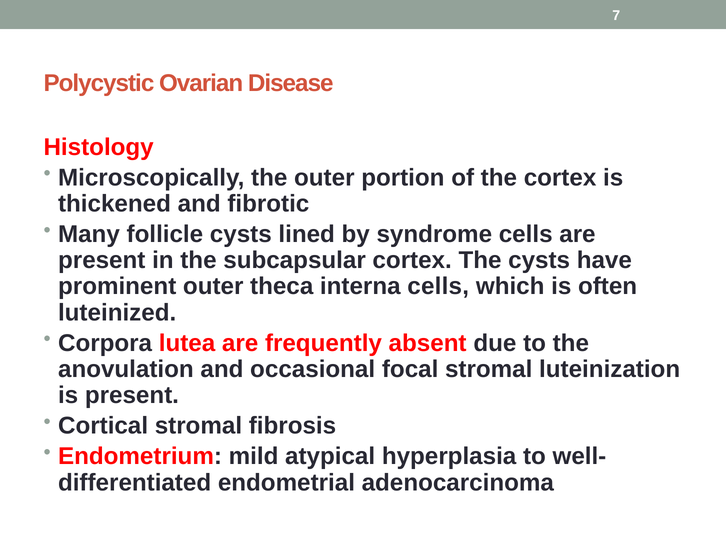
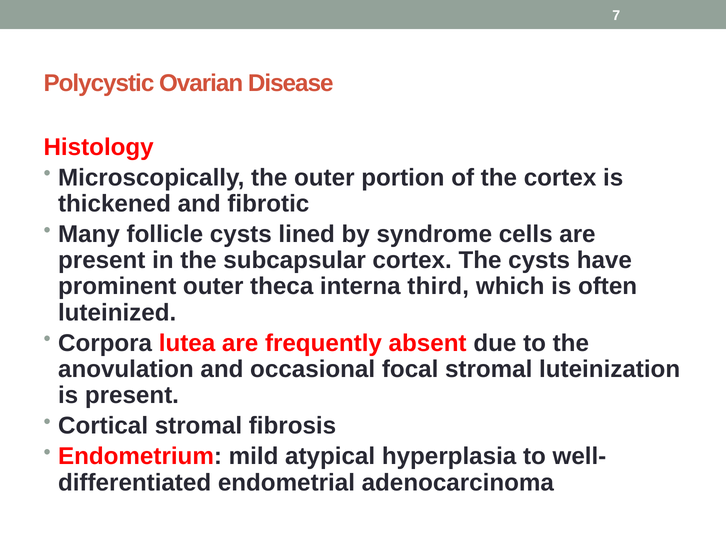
interna cells: cells -> third (438, 286)
